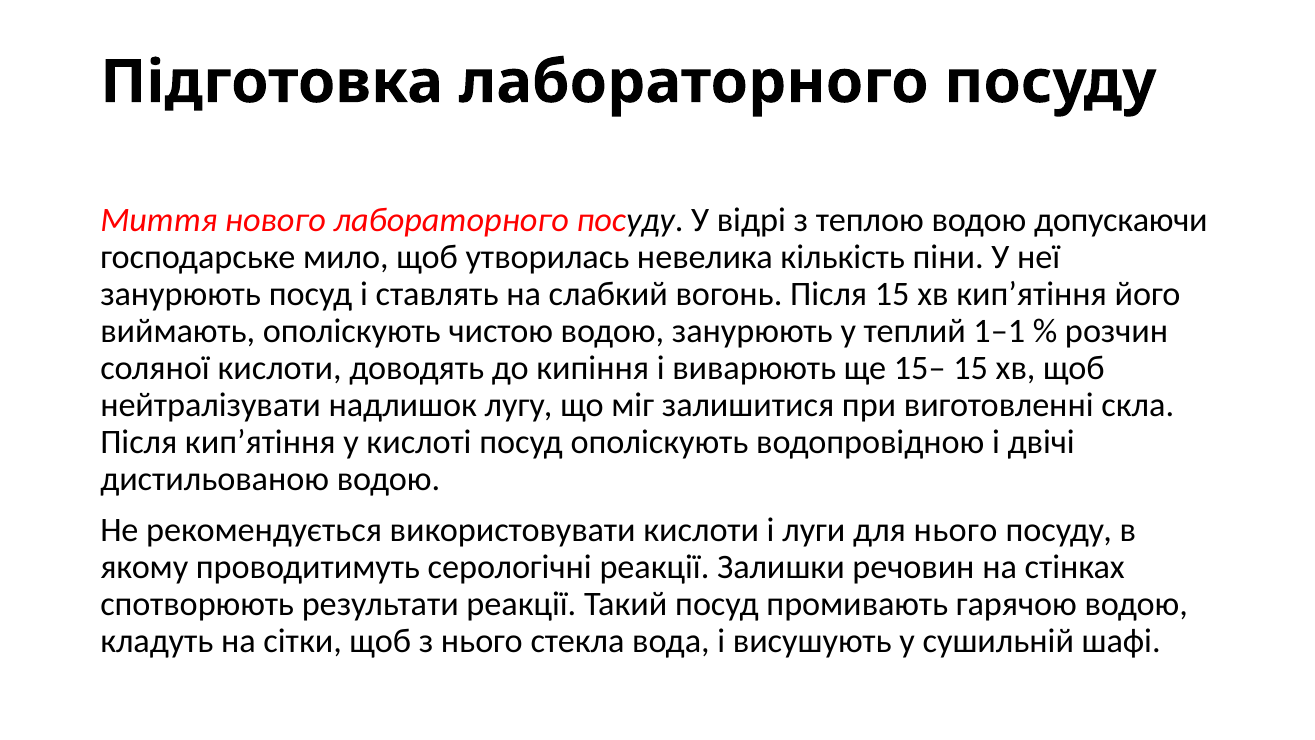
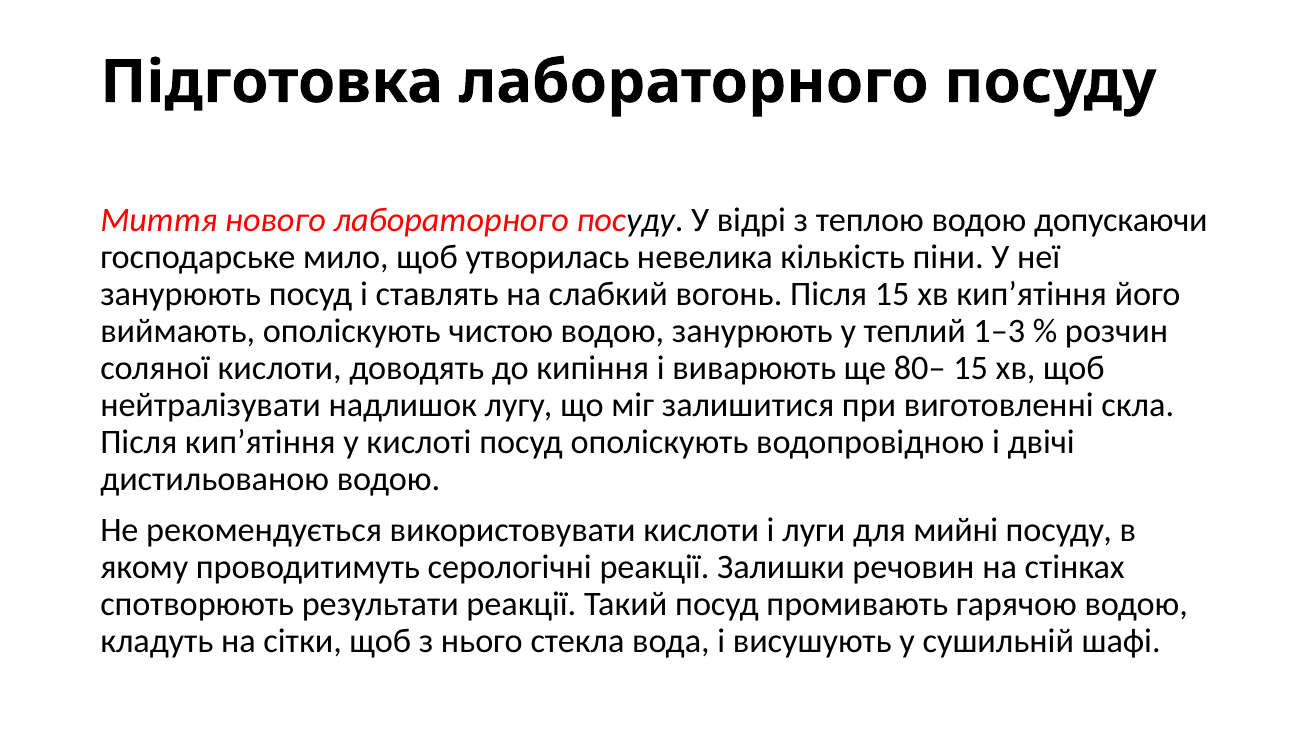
1–1: 1–1 -> 1–3 (999, 331)
15–: 15– -> 80– (920, 368)
для нього: нього -> мийні (956, 530)
